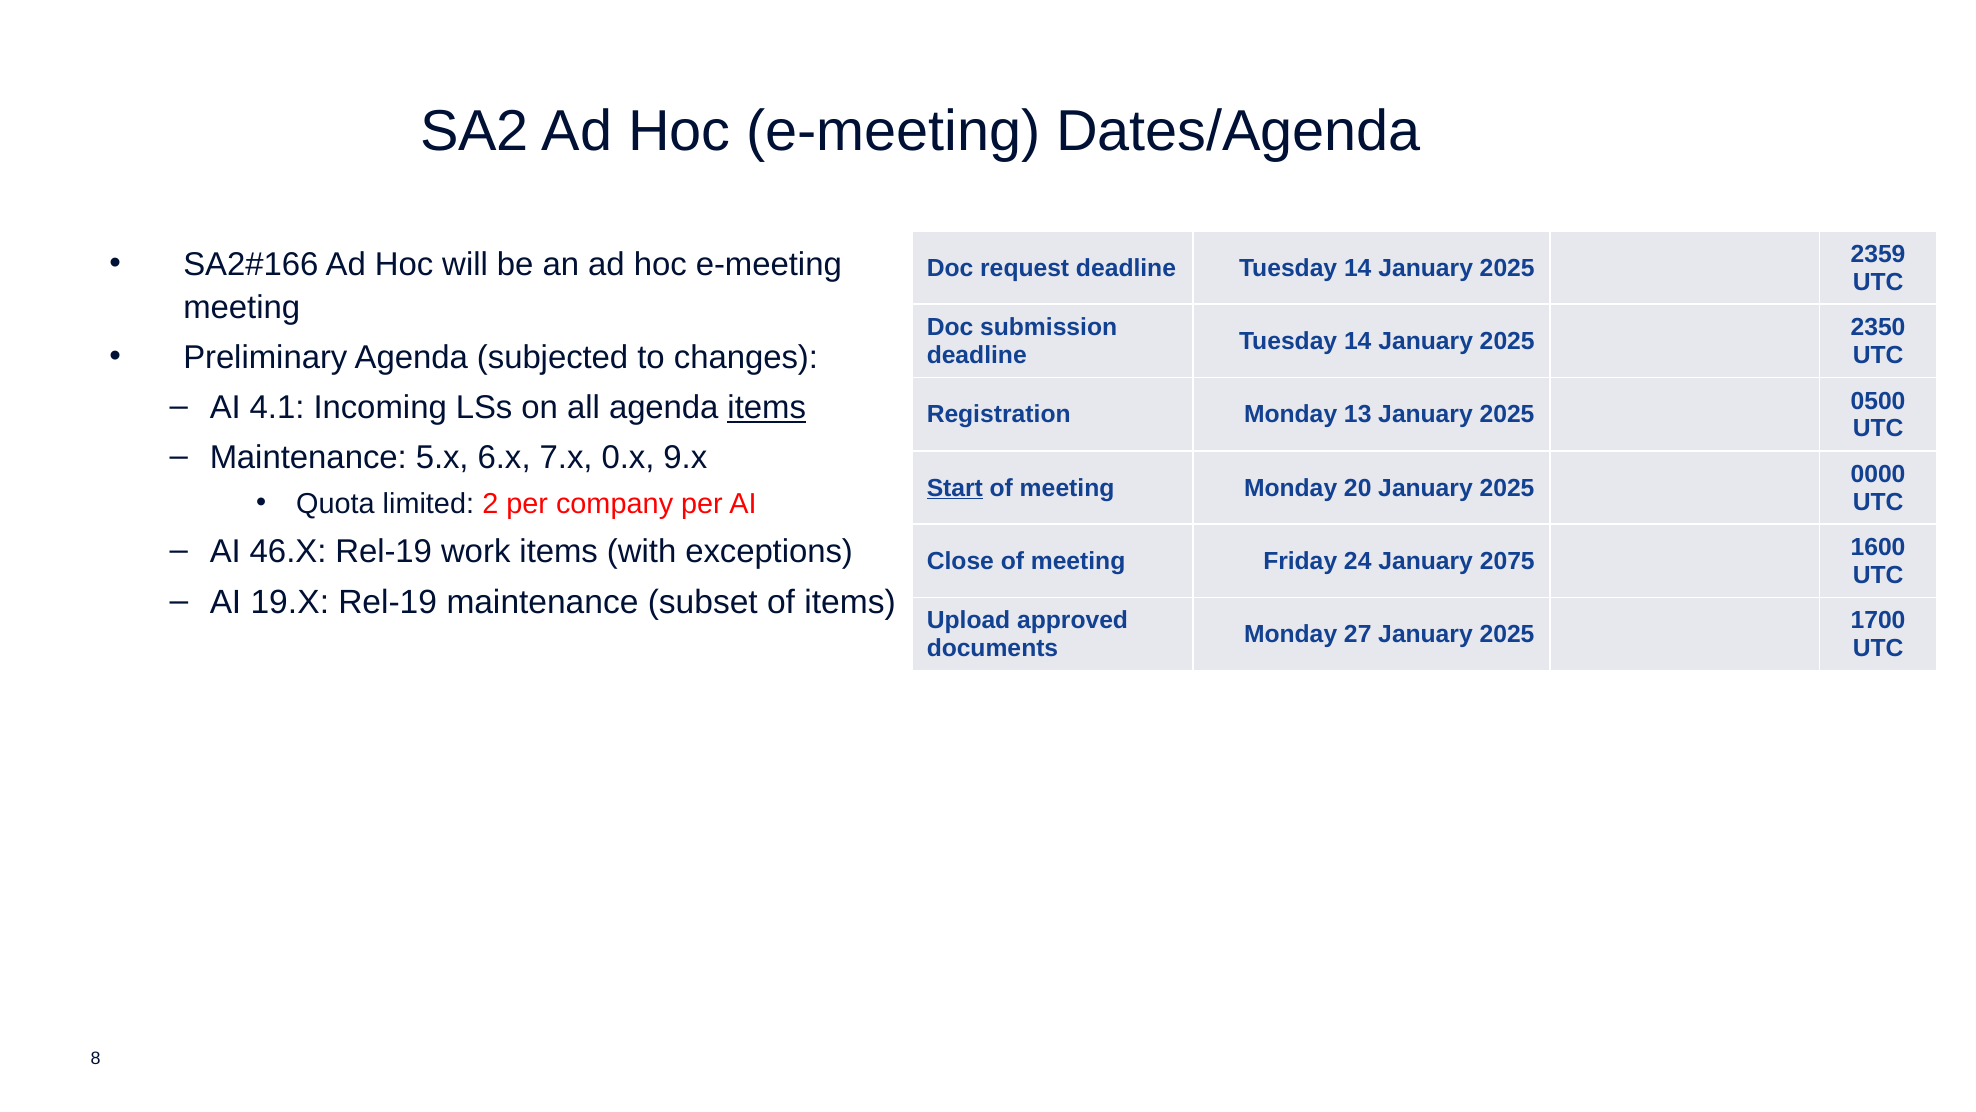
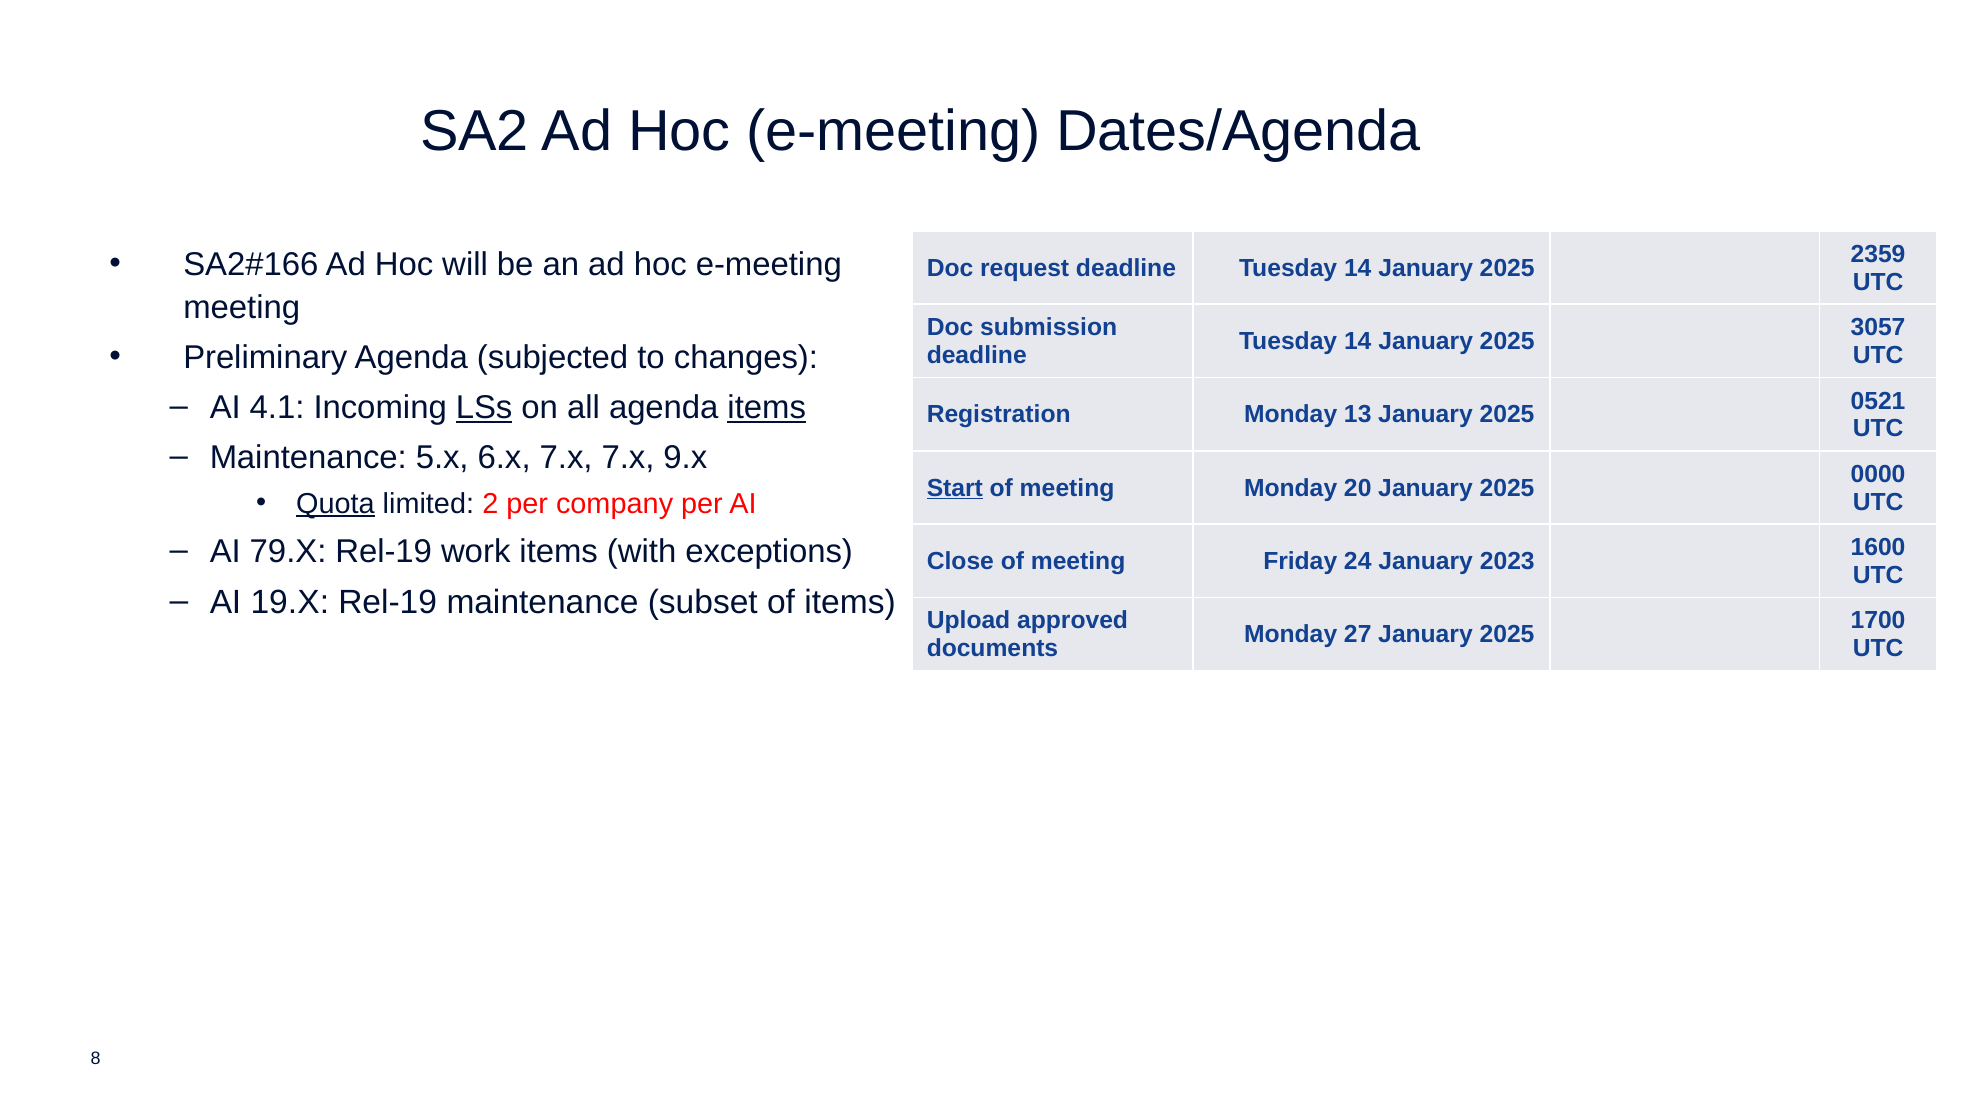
2350: 2350 -> 3057 (1878, 327)
0500: 0500 -> 0521 (1878, 401)
LSs underline: none -> present (484, 407)
7.x 0.x: 0.x -> 7.x (628, 457)
Quota underline: none -> present (335, 503)
46.X: 46.X -> 79.X (288, 551)
2075: 2075 -> 2023 (1507, 561)
